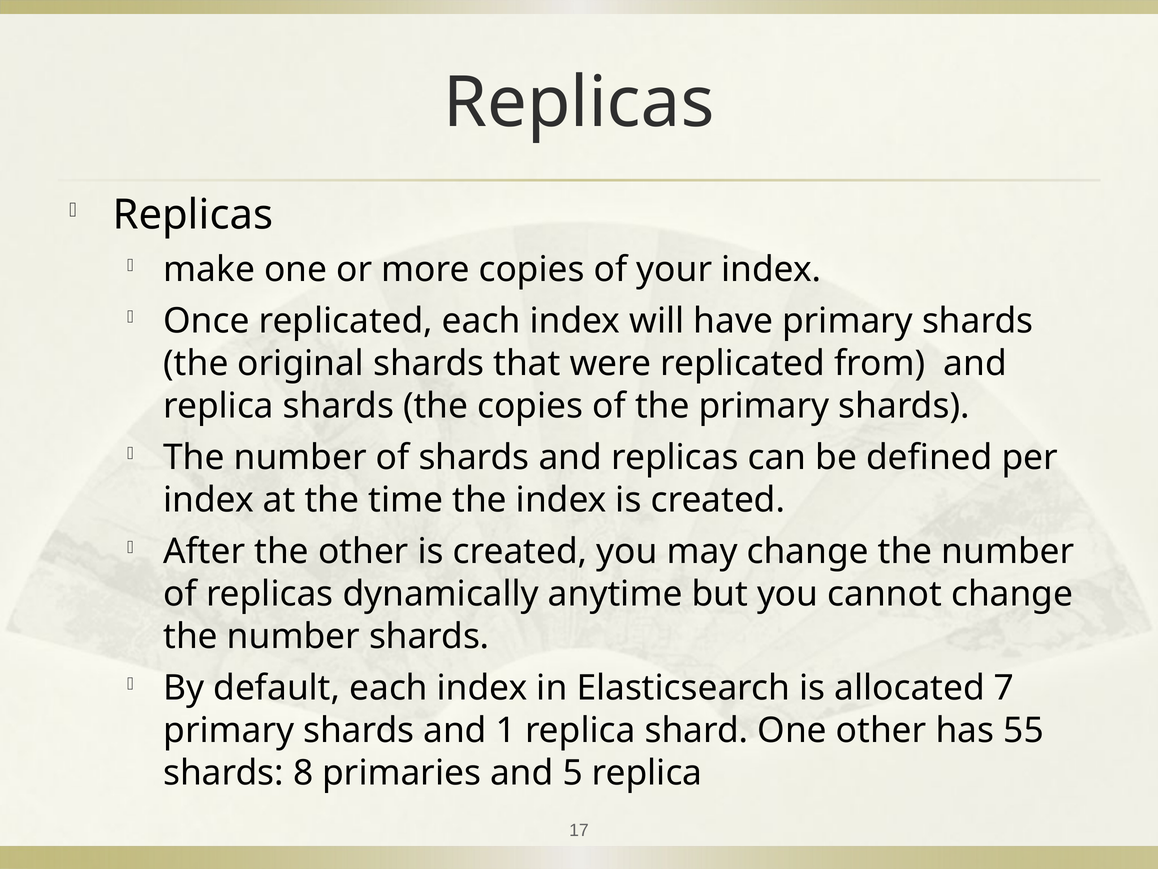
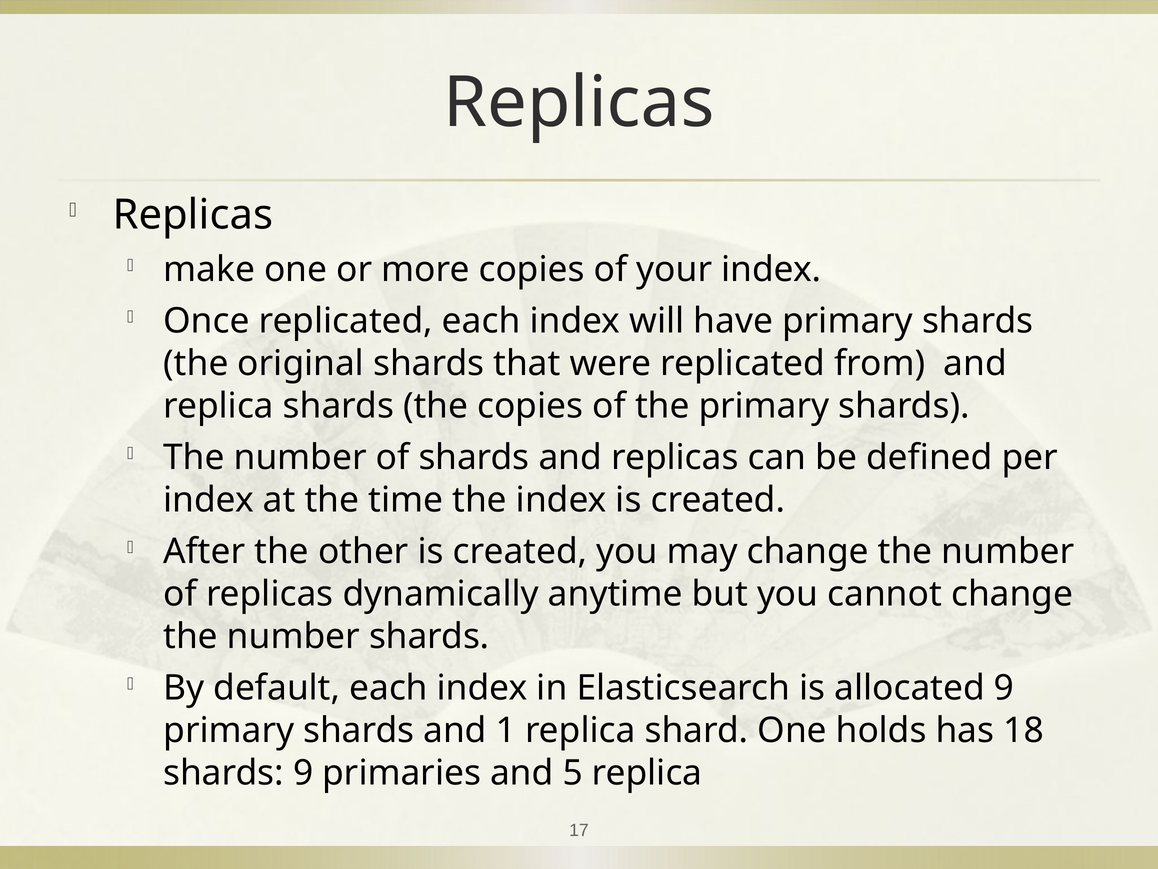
allocated 7: 7 -> 9 (1004, 688)
One other: other -> holds (881, 730)
55: 55 -> 18 (1024, 730)
shards 8: 8 -> 9 (303, 773)
